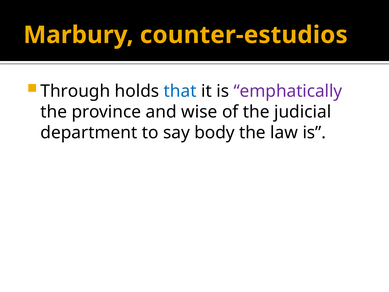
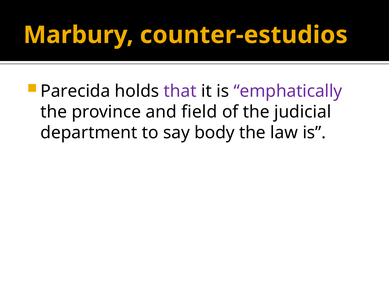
Through: Through -> Parecida (75, 91)
that colour: blue -> purple (180, 91)
wise: wise -> field (199, 112)
